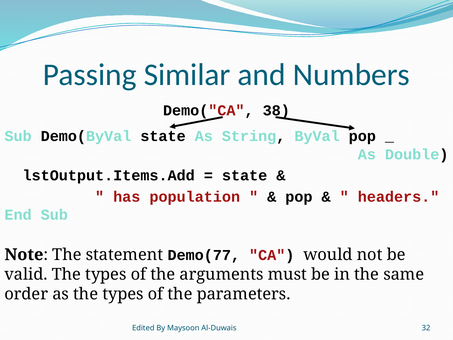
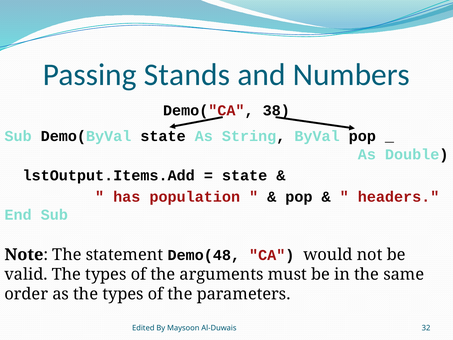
Similar: Similar -> Stands (187, 75)
Demo(77: Demo(77 -> Demo(48 (204, 255)
